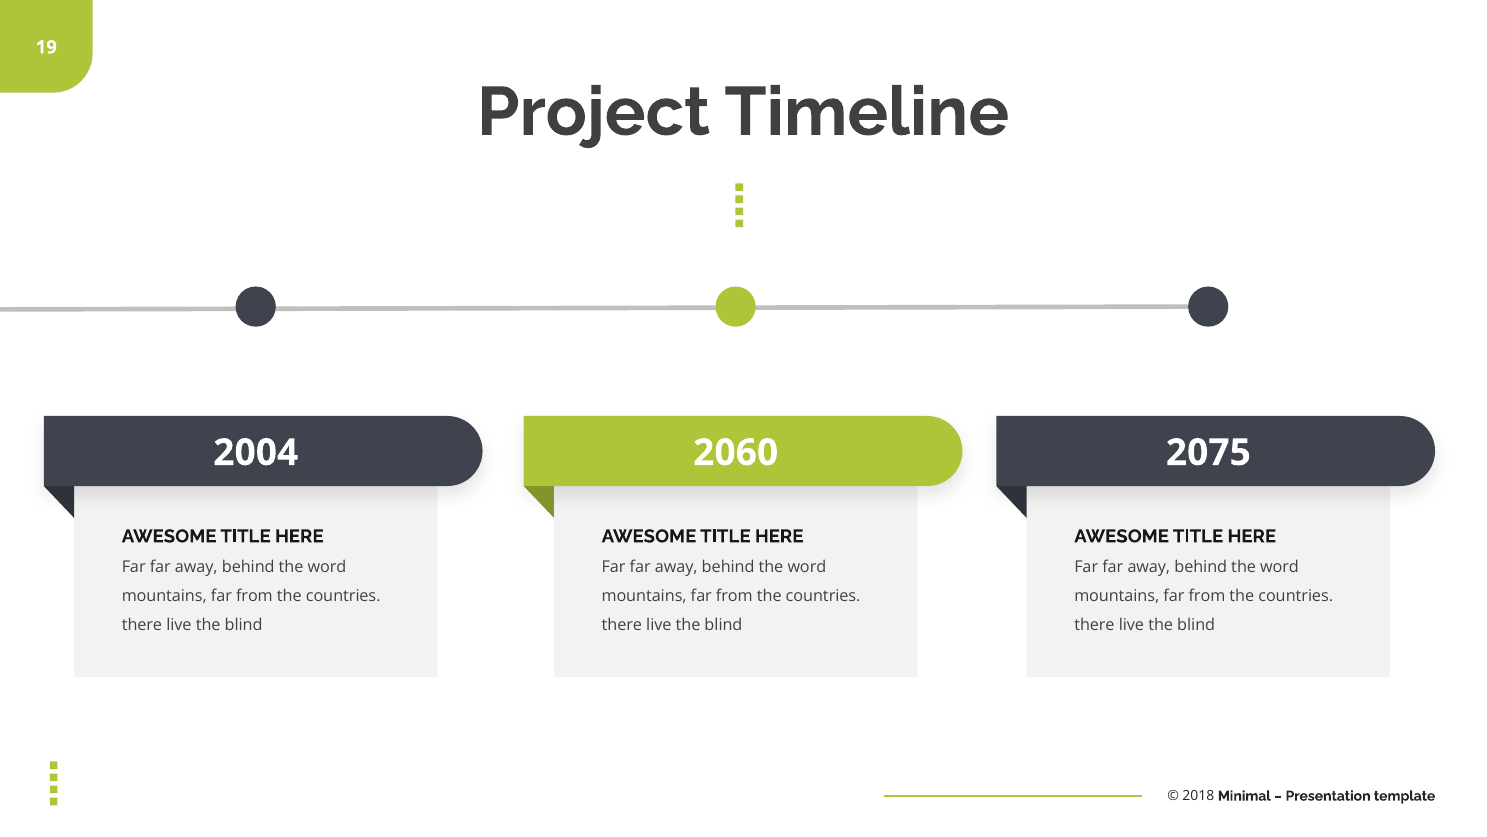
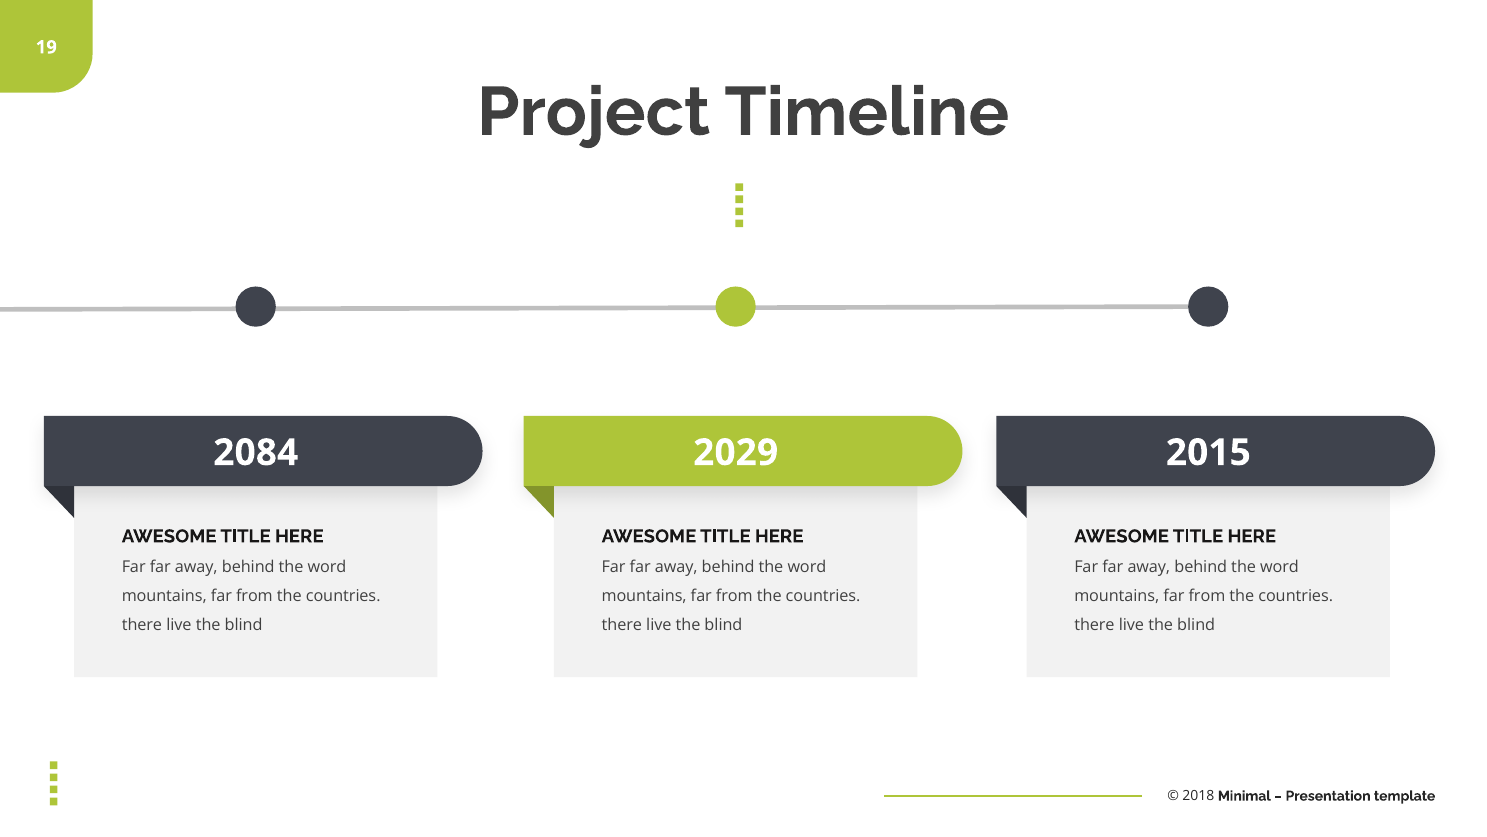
2004: 2004 -> 2084 (256, 452)
2060: 2060 -> 2029 (736, 452)
2075: 2075 -> 2015 (1208, 452)
